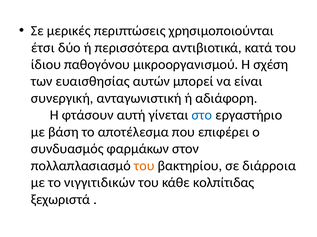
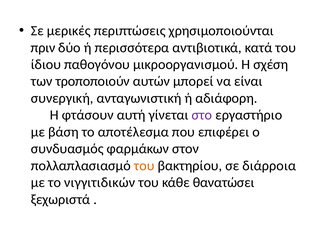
έτσι: έτσι -> πριν (43, 48)
ευαισθησίας: ευαισθησίας -> τροποποιούν (93, 82)
στο colour: blue -> purple (202, 115)
κολπίτιδας: κολπίτιδας -> θανατώσει (224, 183)
